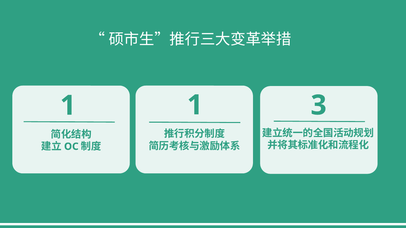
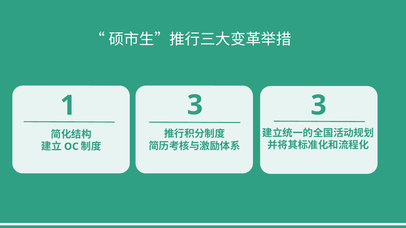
1 1: 1 -> 3 (195, 105)
